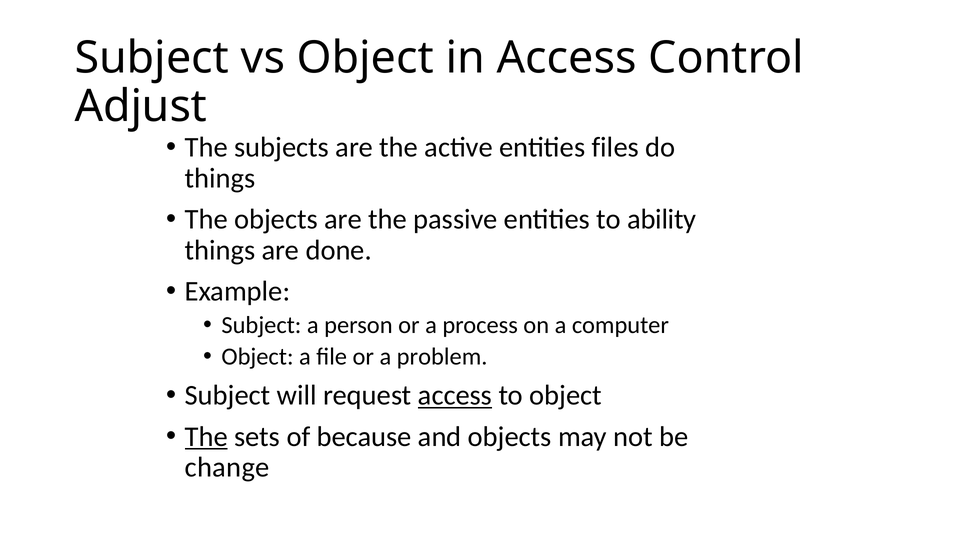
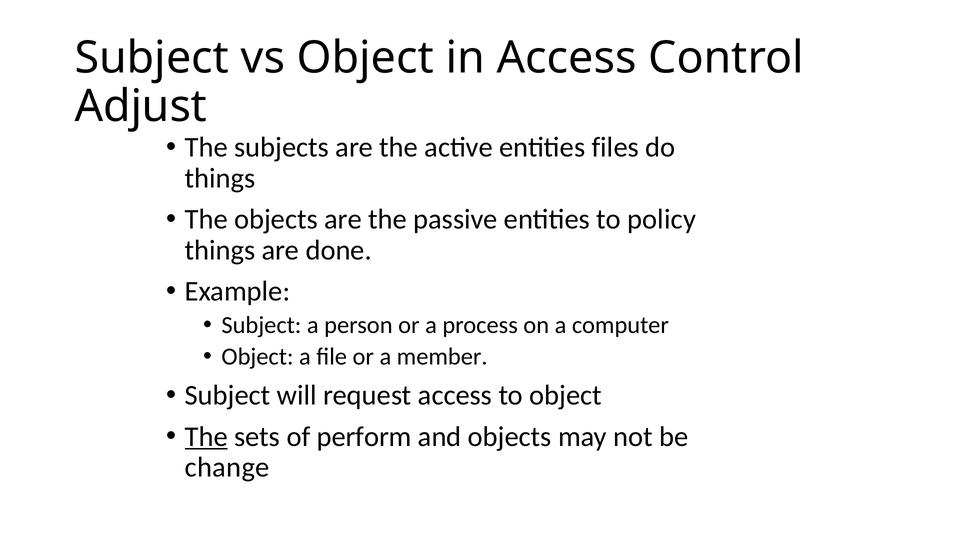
ability: ability -> policy (662, 219)
problem: problem -> member (442, 356)
access underline: present -> none (455, 395)
because: because -> perform (364, 436)
